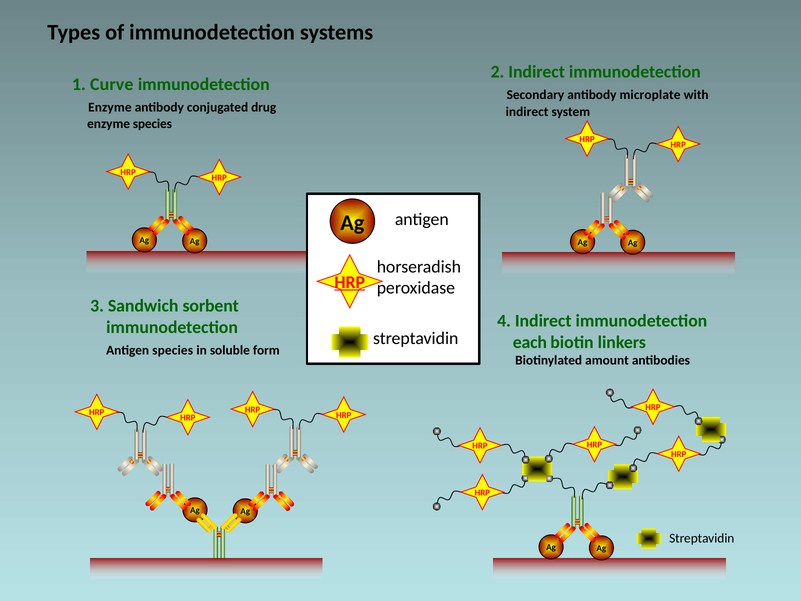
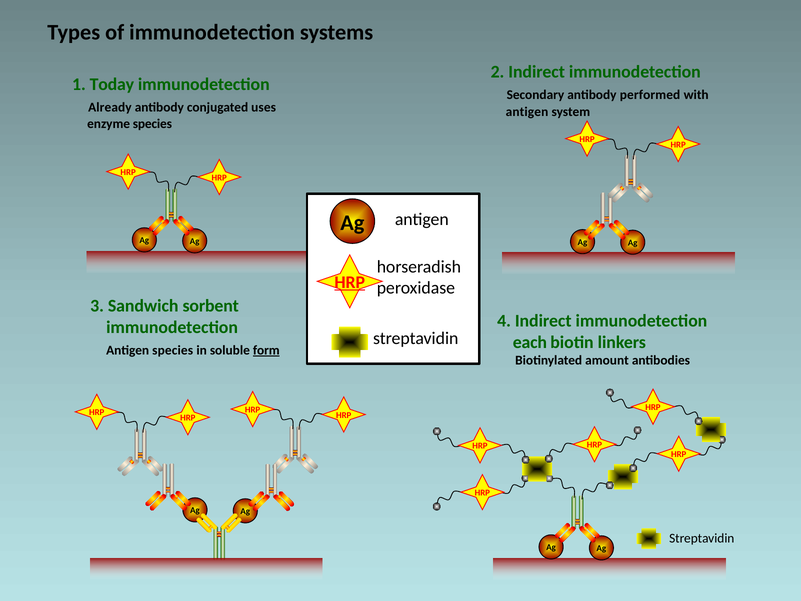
Curve: Curve -> Today (112, 84)
microplate: microplate -> performed (650, 95)
Enzyme: Enzyme -> Already (110, 107)
drug: drug -> uses (264, 107)
indirect: indirect -> antigen (527, 112)
form underline: none -> present (266, 350)
